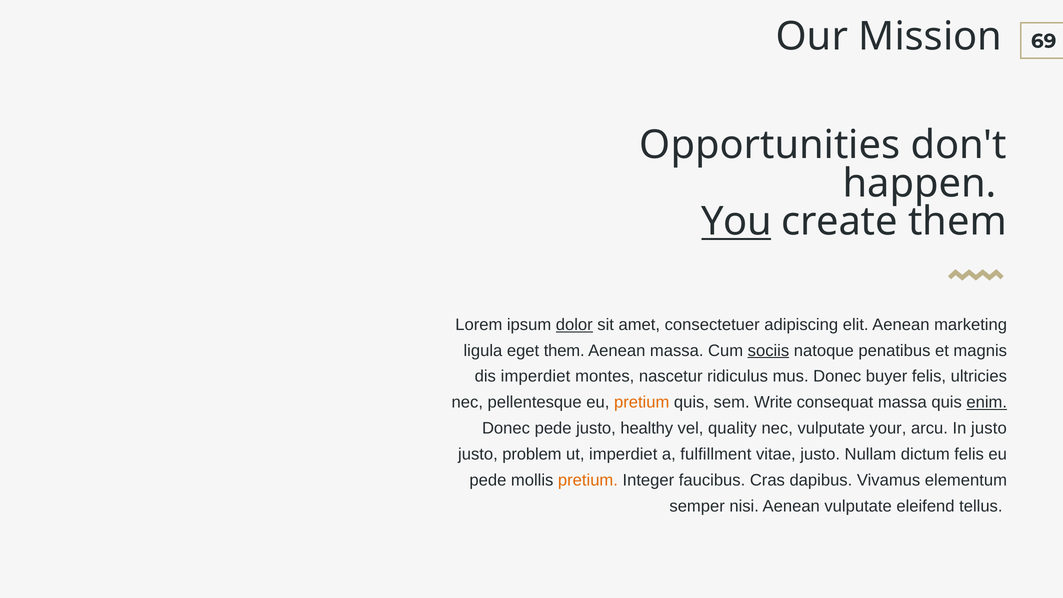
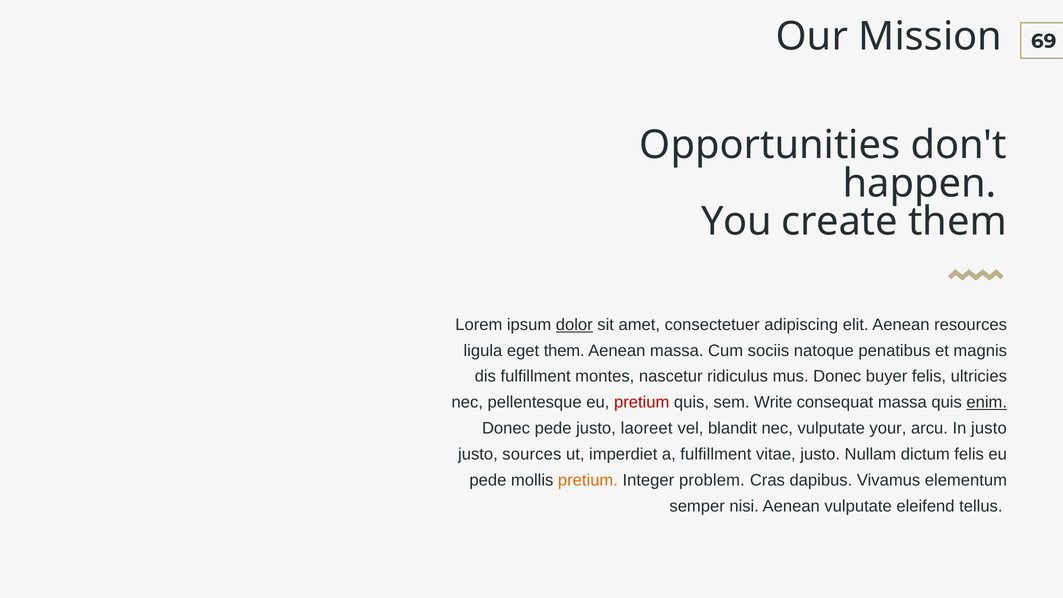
You underline: present -> none (737, 222)
marketing: marketing -> resources (971, 325)
sociis underline: present -> none (768, 351)
dis imperdiet: imperdiet -> fulfillment (536, 376)
pretium colour: orange -> red (642, 402)
healthy: healthy -> laoreet (647, 428)
quality: quality -> blandit (732, 428)
problem: problem -> sources (532, 454)
faucibus: faucibus -> problem (712, 480)
